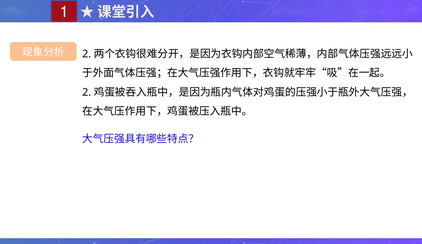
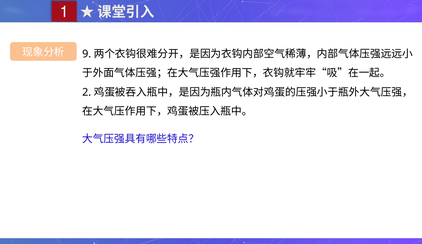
2: 2 -> 9 (87, 54)
